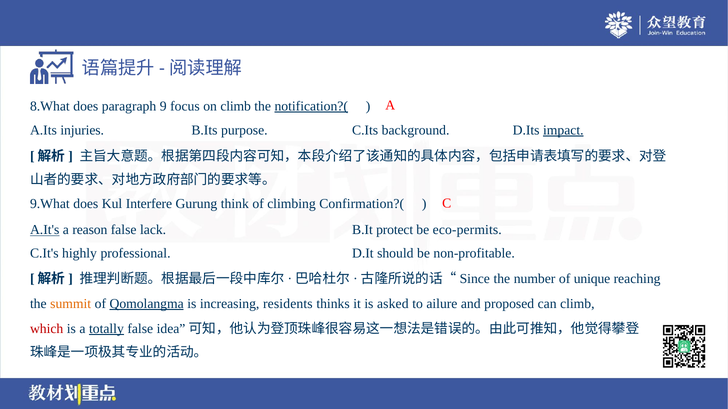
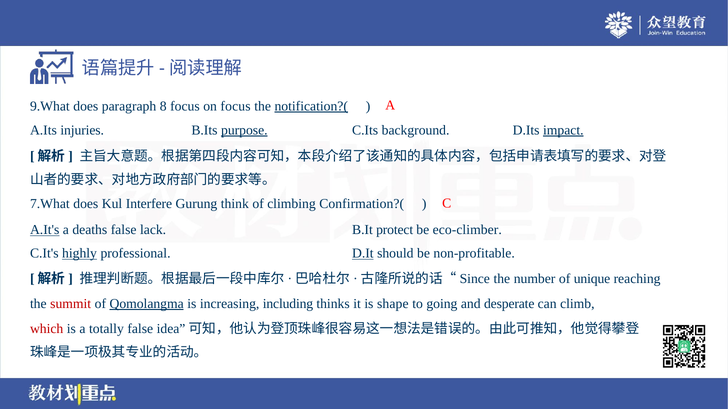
8.What: 8.What -> 9.What (50, 106)
9: 9 -> 8 (163, 106)
on climb: climb -> focus (236, 106)
purpose underline: none -> present (244, 130)
9.What: 9.What -> 7.What (50, 204)
reason: reason -> deaths (90, 230)
eco-permits: eco-permits -> eco-climber (467, 230)
highly underline: none -> present (80, 254)
D.It underline: none -> present (363, 254)
summit colour: orange -> red (71, 304)
residents: residents -> including (288, 304)
asked: asked -> shape (393, 304)
ailure: ailure -> going (442, 304)
proposed: proposed -> desperate (509, 304)
totally underline: present -> none (106, 329)
